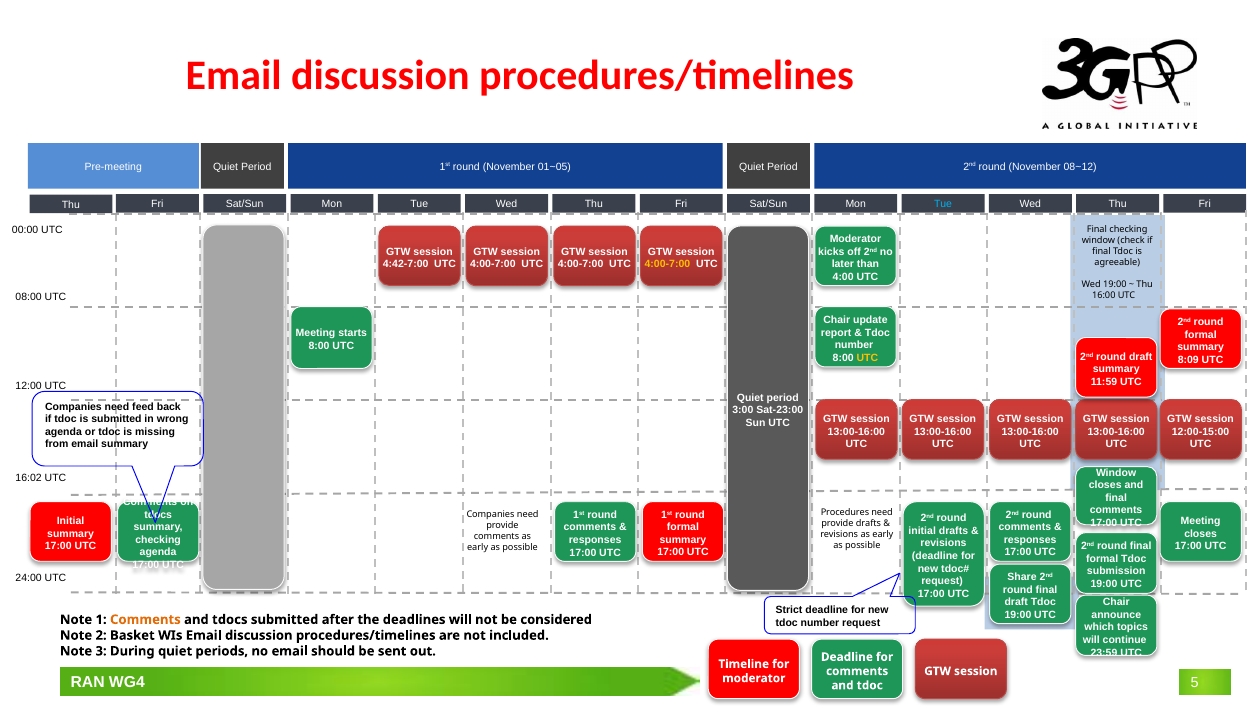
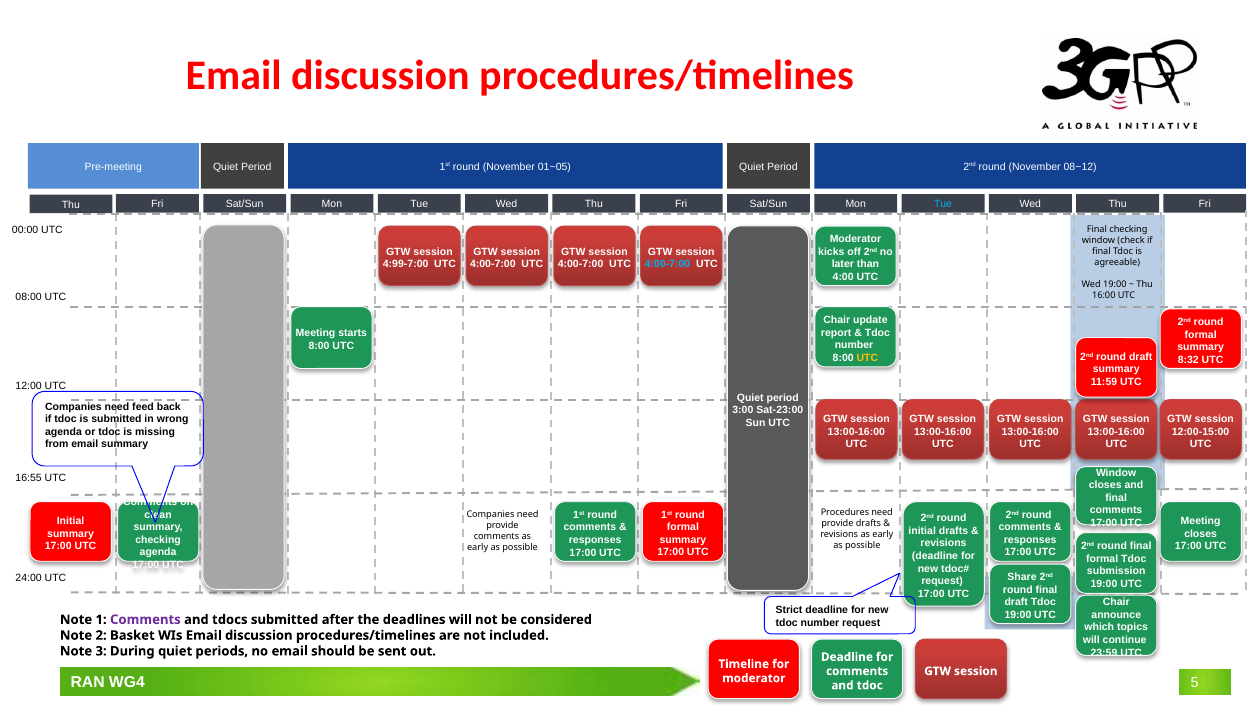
4:42-7:00: 4:42-7:00 -> 4:99-7:00 (406, 264)
4:00-7:00 colour: yellow -> light blue (667, 264)
8:09: 8:09 -> 8:32 (1188, 360)
16:02: 16:02 -> 16:55 (29, 478)
tdocs: tdocs -> clean (158, 515)
Comments colour: orange -> purple (145, 619)
